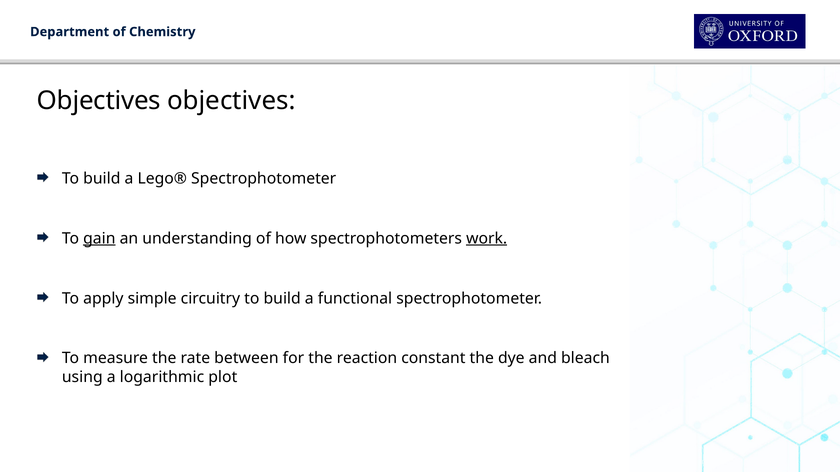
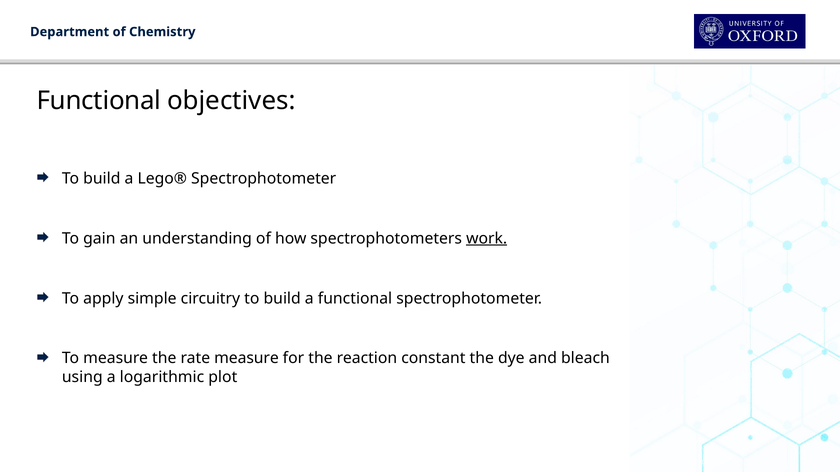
Objectives: Objectives -> Functional (99, 101)
gain underline: present -> none (99, 239)
rate between: between -> measure (246, 359)
